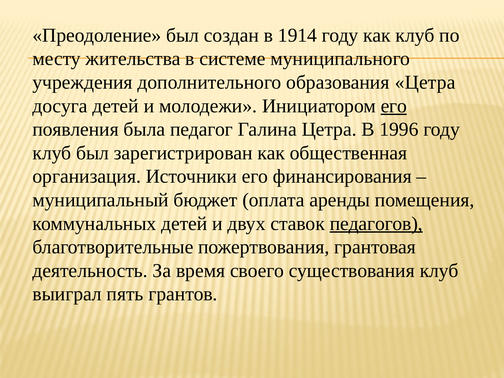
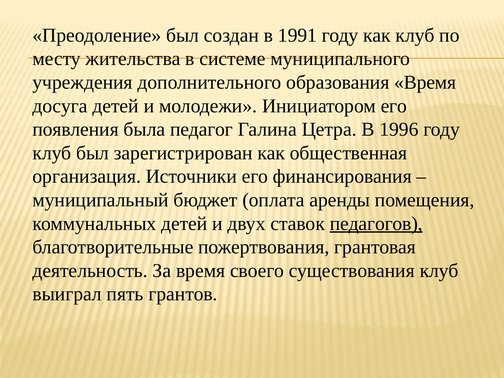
1914: 1914 -> 1991 (297, 35)
образования Цетра: Цетра -> Время (425, 82)
его underline: present -> none (394, 106)
